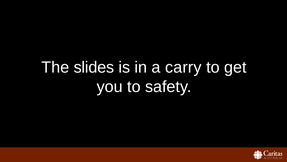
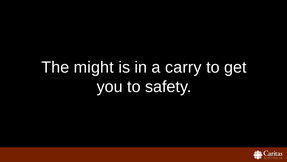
slides: slides -> might (94, 67)
